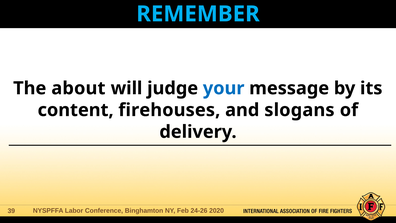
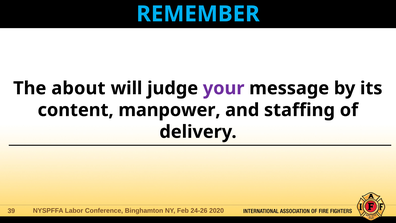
your colour: blue -> purple (224, 88)
firehouses: firehouses -> manpower (169, 110)
slogans: slogans -> staffing (299, 110)
